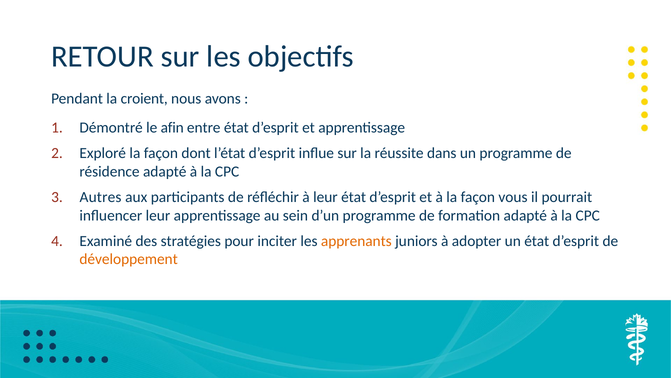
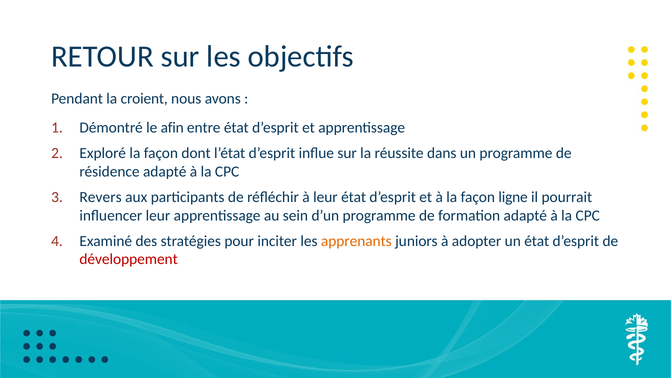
Autres: Autres -> Revers (101, 197)
vous: vous -> ligne (513, 197)
développement colour: orange -> red (129, 259)
